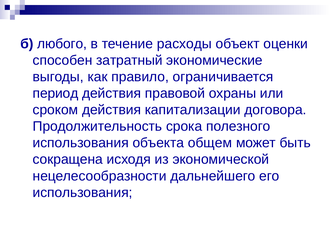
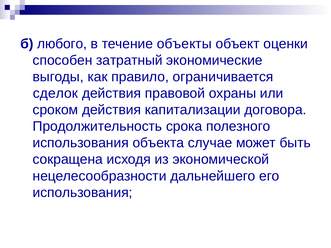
расходы: расходы -> объекты (184, 44)
период: период -> сделок (55, 93)
общем: общем -> случае (210, 143)
